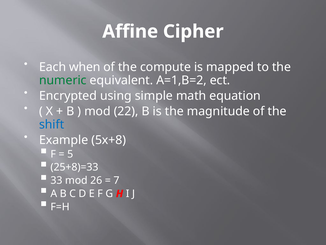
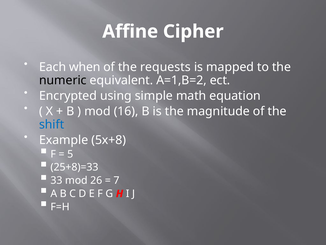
compute: compute -> requests (165, 67)
numeric colour: green -> black (63, 80)
22: 22 -> 16 (126, 111)
